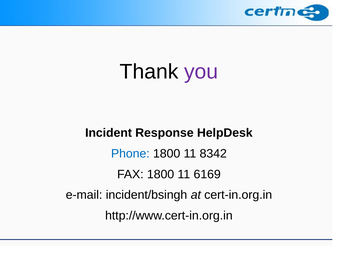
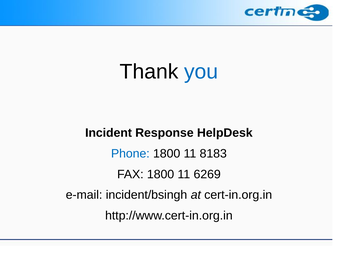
you colour: purple -> blue (201, 72)
8342: 8342 -> 8183 (213, 154)
6169: 6169 -> 6269 (207, 175)
